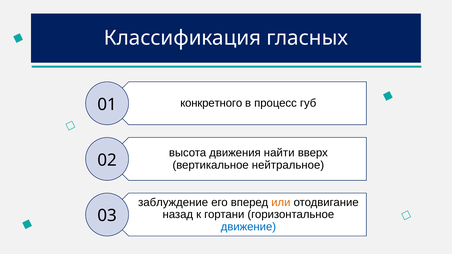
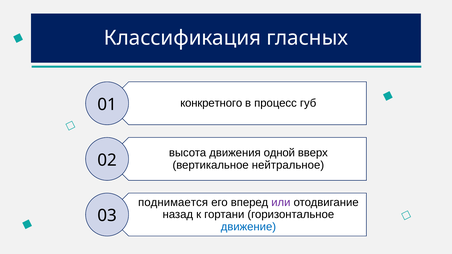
найти: найти -> одной (279, 153)
заблуждение: заблуждение -> поднимается (173, 203)
или colour: orange -> purple (281, 203)
